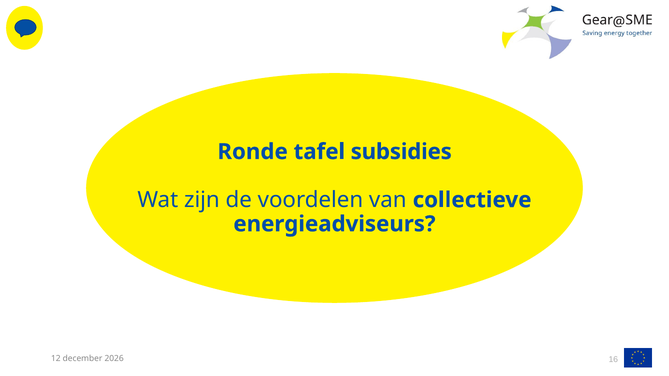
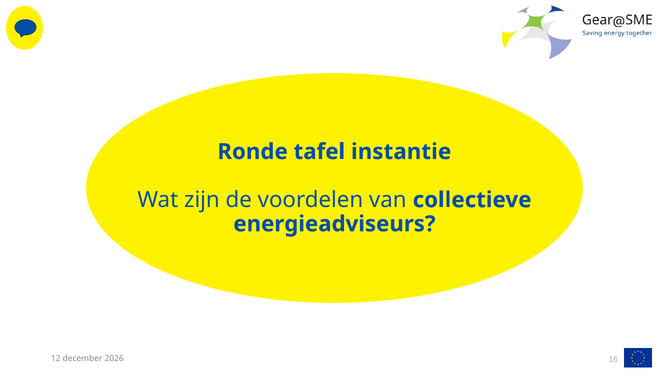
subsidies: subsidies -> instantie (401, 152)
